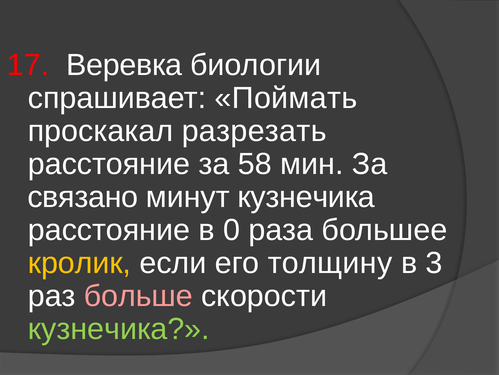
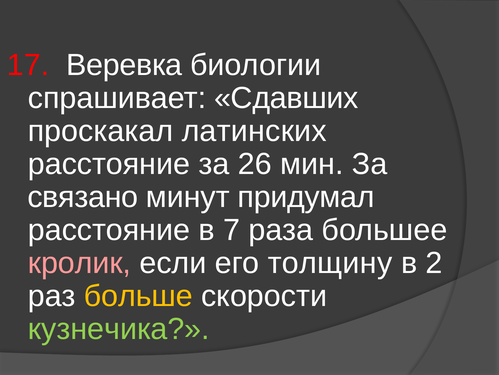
Поймать: Поймать -> Сдавших (286, 98)
разрезать: разрезать -> латинских (254, 131)
58: 58 -> 26 (255, 164)
минут кузнечика: кузнечика -> придумал (306, 197)
0: 0 -> 7 (232, 230)
кролик colour: yellow -> pink (79, 263)
3: 3 -> 2 (434, 263)
больше colour: pink -> yellow (138, 295)
